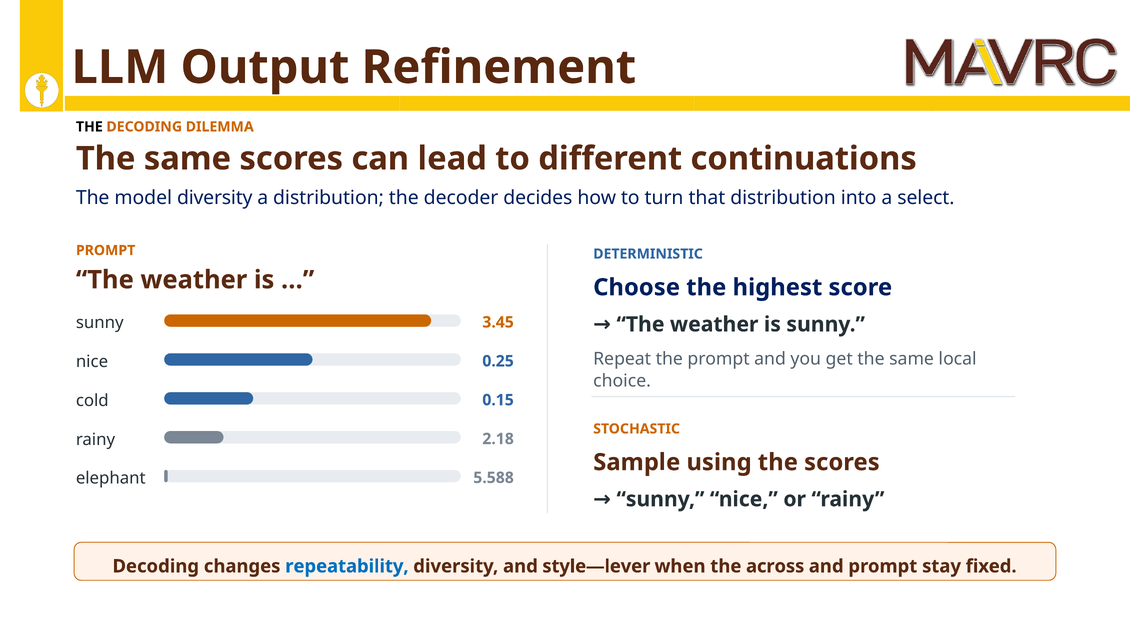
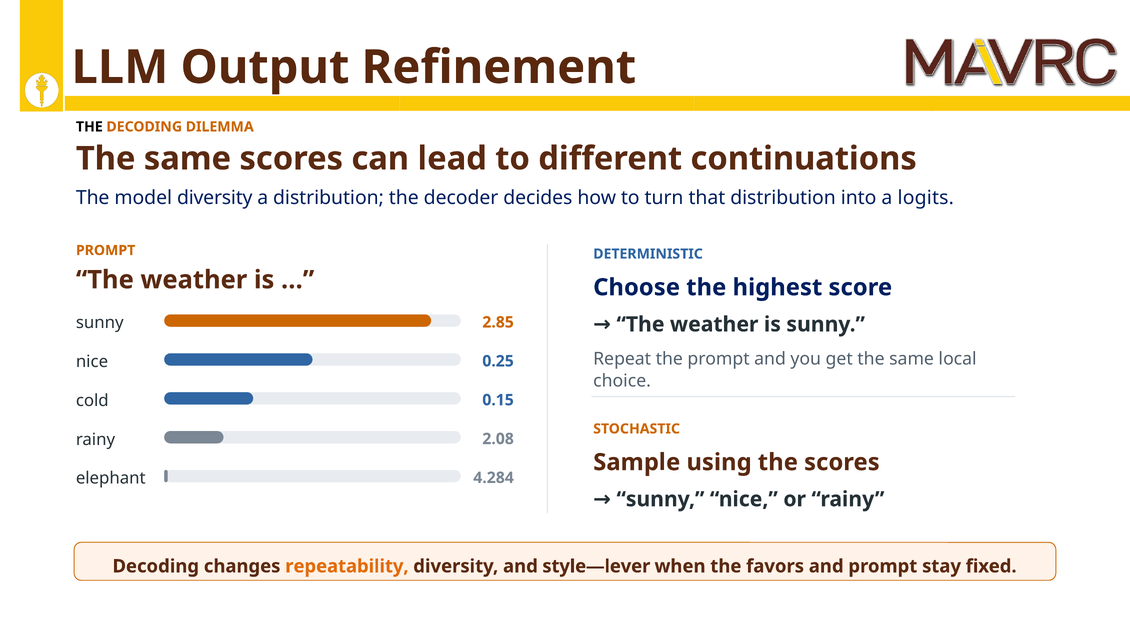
select: select -> logits (926, 198)
3.45: 3.45 -> 2.85 (498, 322)
2.18: 2.18 -> 2.08 (498, 439)
5.588: 5.588 -> 4.284 (494, 477)
repeatability colour: blue -> orange (347, 566)
across: across -> favors (775, 566)
